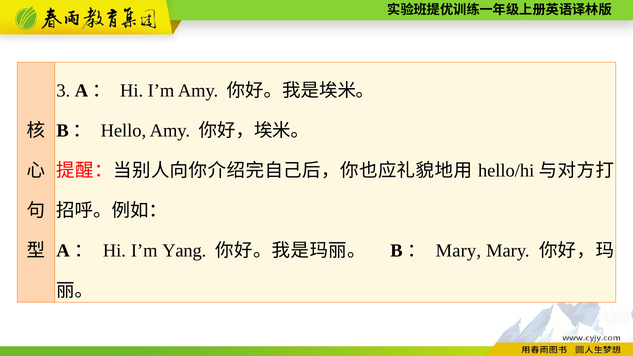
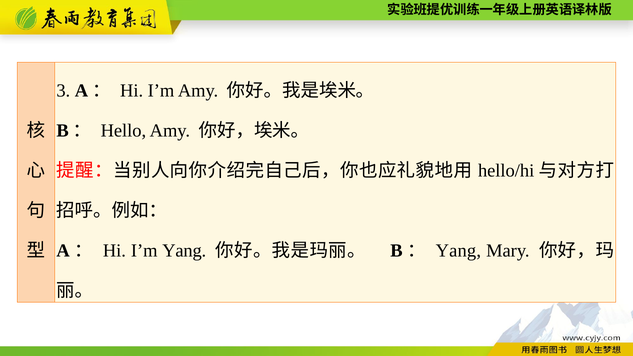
Mary: Mary -> Yang (458, 251)
